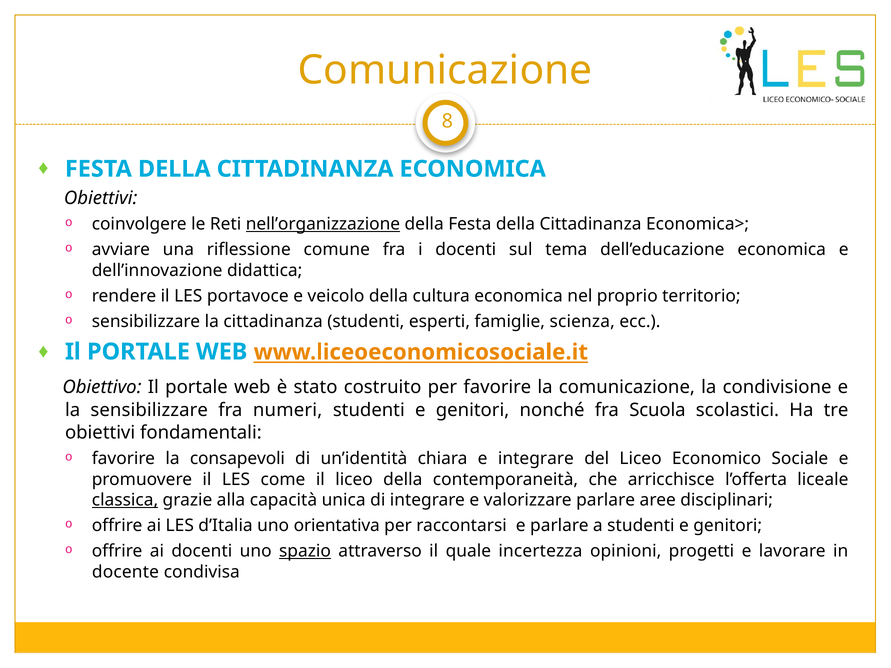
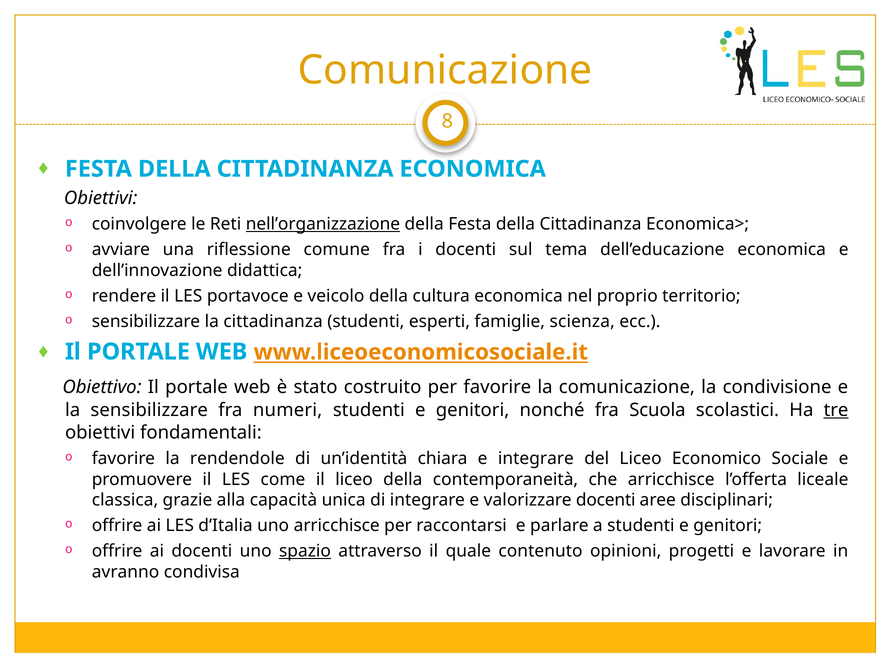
tre underline: none -> present (836, 410)
consapevoli: consapevoli -> rendendole (237, 459)
classica underline: present -> none (125, 500)
valorizzare parlare: parlare -> docenti (606, 500)
uno orientativa: orientativa -> arricchisce (337, 526)
incertezza: incertezza -> contenuto (541, 551)
docente: docente -> avranno (126, 572)
